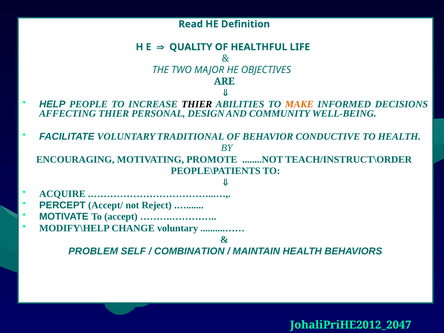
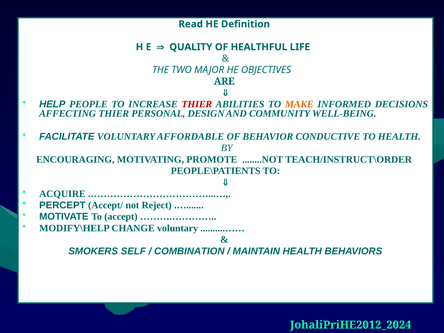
THIER colour: black -> red (197, 104)
TRADITIONAL: TRADITIONAL -> AFFORDABLE (191, 137)
PROBLEM: PROBLEM -> SMOKERS (93, 251)
JohaliPriHE2012_2047: JohaliPriHE2012_2047 -> JohaliPriHE2012_2024 (351, 325)
